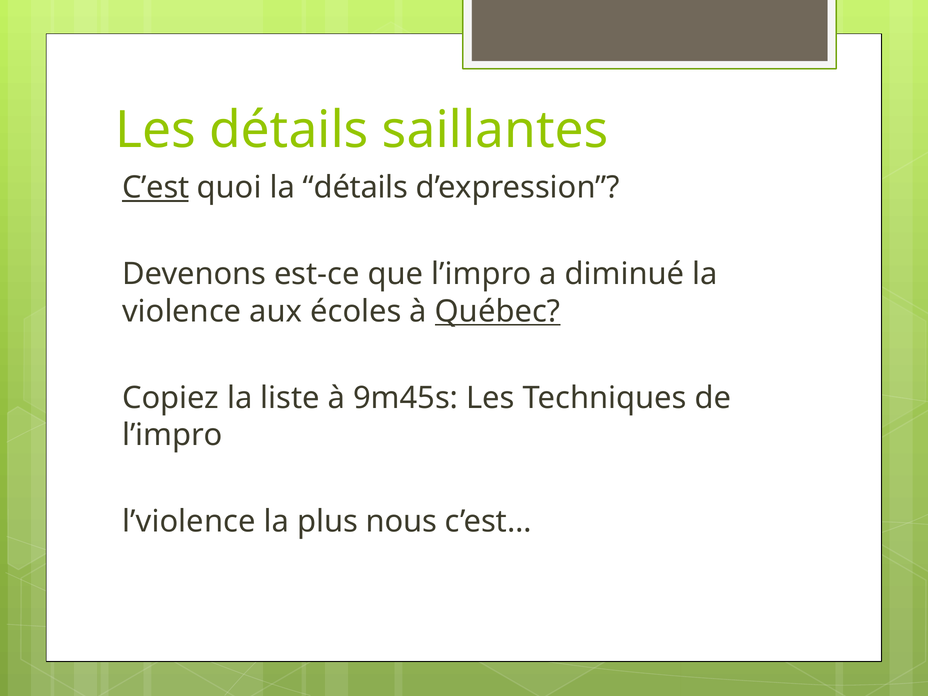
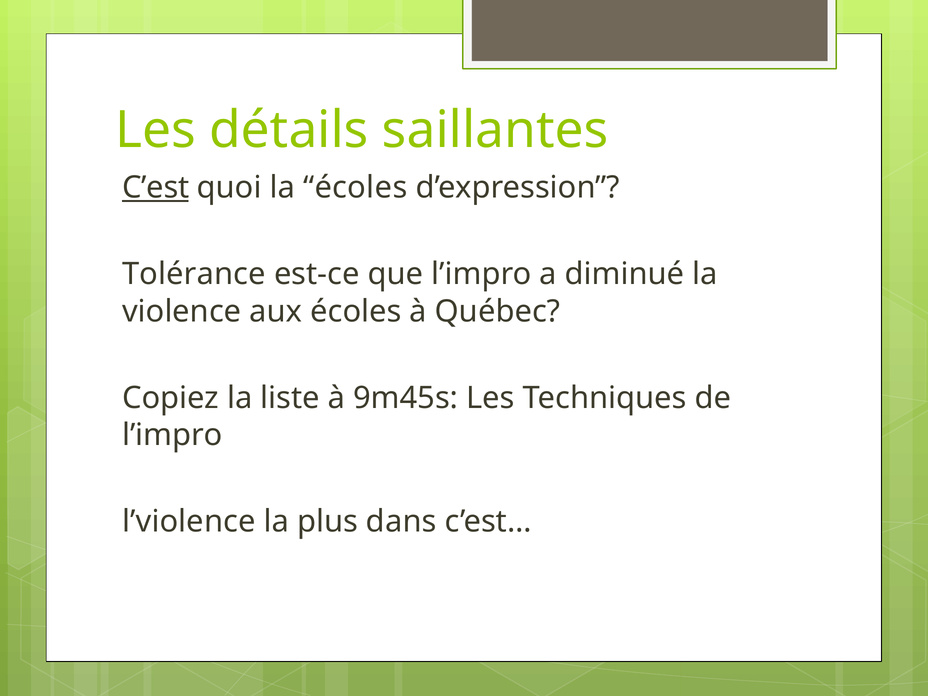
la détails: détails -> écoles (355, 188)
Devenons: Devenons -> Tolérance (194, 274)
Québec underline: present -> none (498, 311)
nous: nous -> dans (401, 522)
